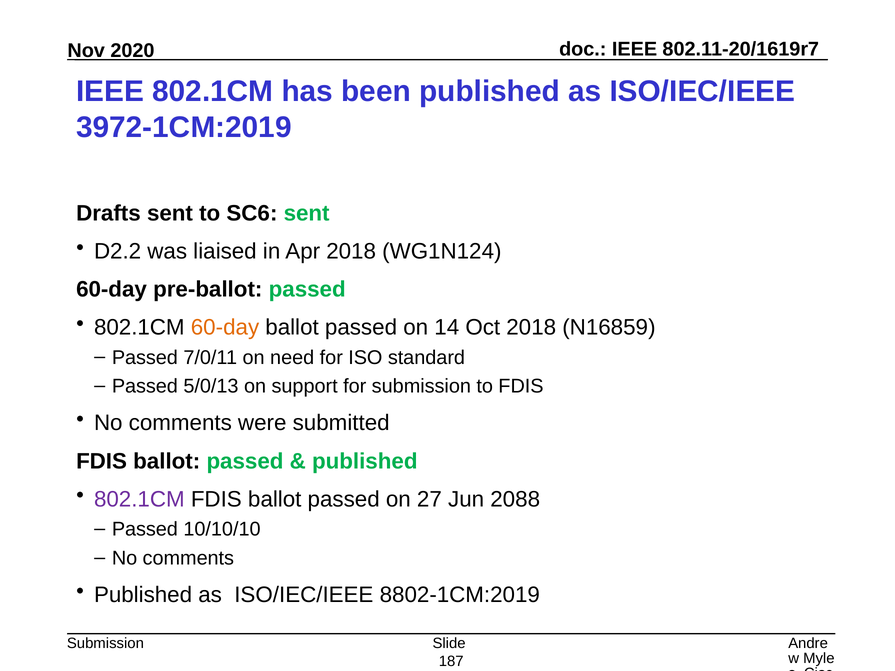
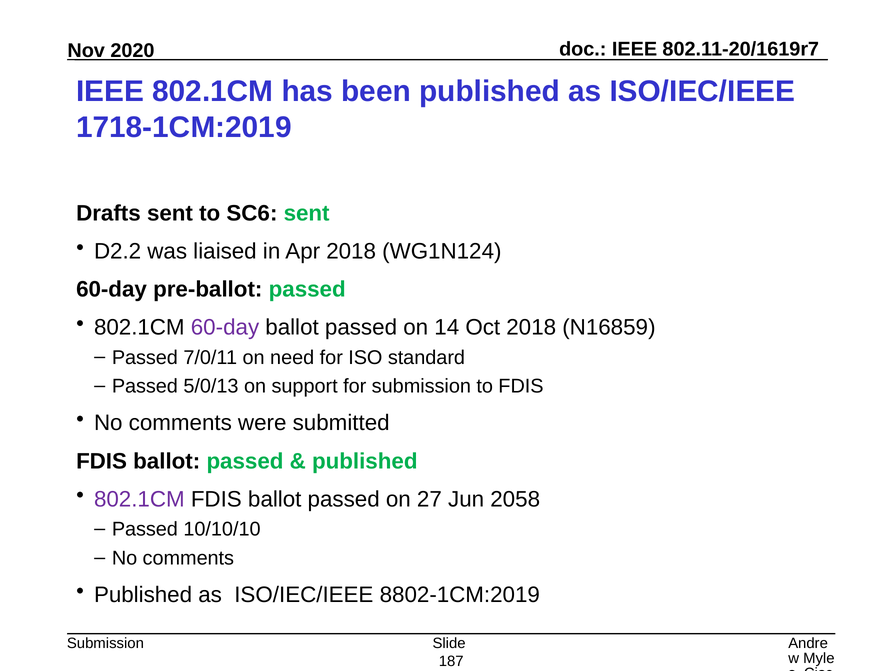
3972-1CM:2019: 3972-1CM:2019 -> 1718-1CM:2019 (184, 127)
60-day colour: orange -> purple (225, 328)
2088: 2088 -> 2058 (515, 499)
